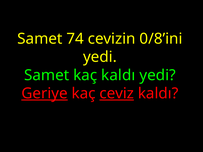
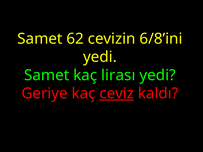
74: 74 -> 62 (75, 39)
0/8’ini: 0/8’ini -> 6/8’ini (161, 39)
kaç kaldı: kaldı -> lirası (118, 75)
Geriye underline: present -> none (45, 94)
